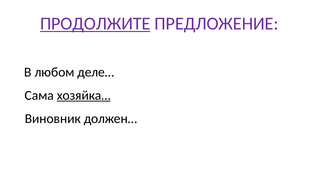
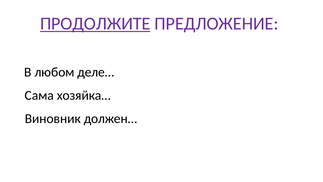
хозяйка… underline: present -> none (84, 95)
